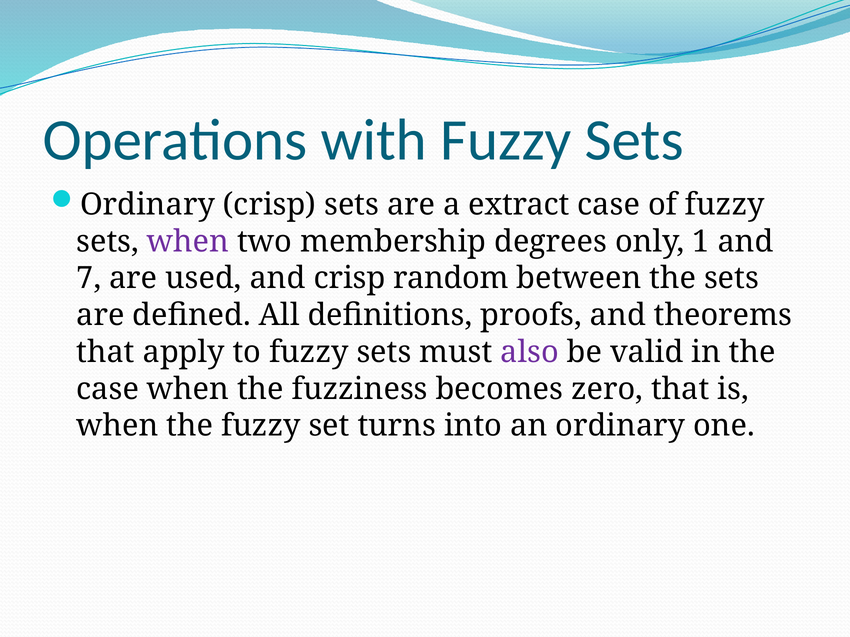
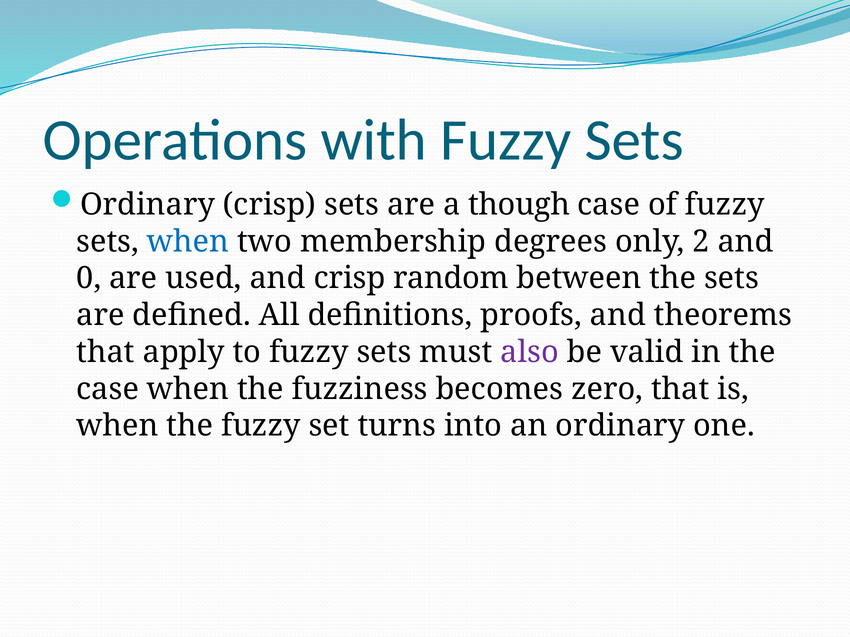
extract: extract -> though (519, 205)
when colour: purple -> blue (188, 242)
1: 1 -> 2 (701, 242)
7: 7 -> 0 (89, 279)
